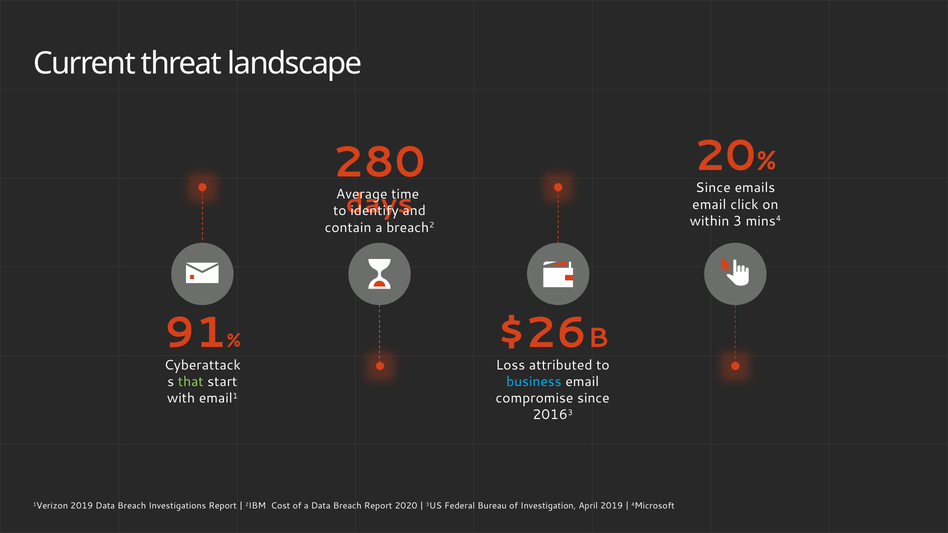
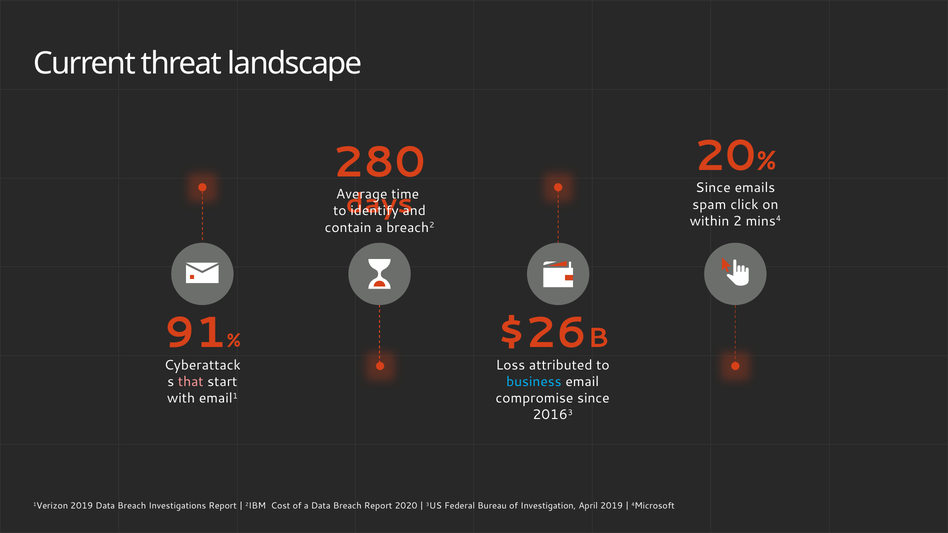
email: email -> spam (709, 205)
3: 3 -> 2 (737, 221)
that colour: light green -> pink (191, 382)
